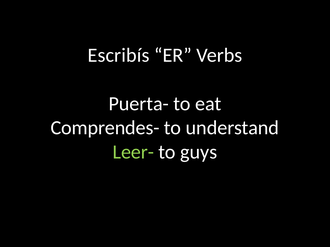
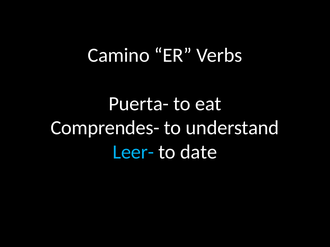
Escribís: Escribís -> Camino (119, 55)
Leer- colour: light green -> light blue (133, 152)
guys: guys -> date (199, 152)
